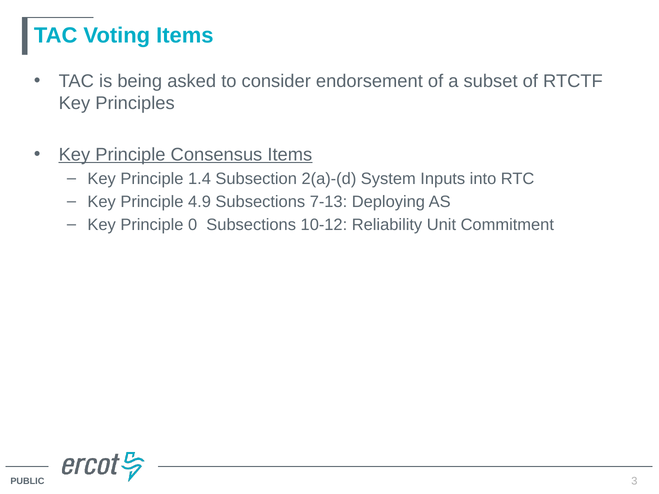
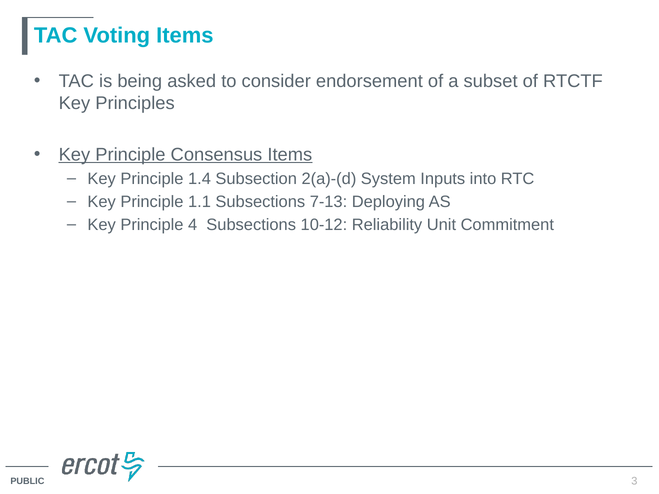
4.9: 4.9 -> 1.1 (200, 202)
0: 0 -> 4 (193, 225)
